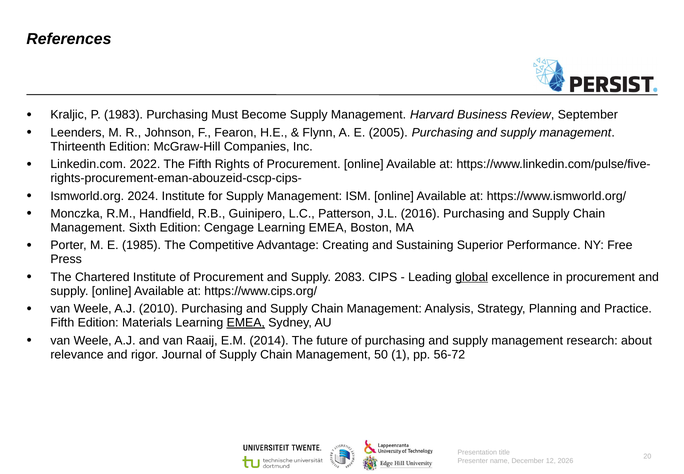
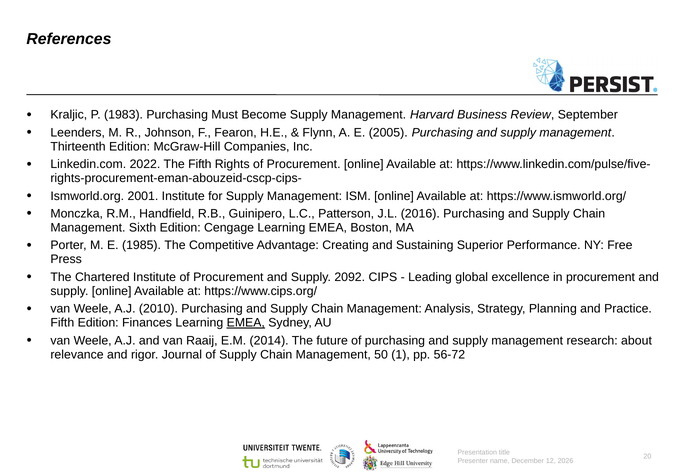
2024: 2024 -> 2001 (143, 196)
2083: 2083 -> 2092 (350, 277)
global underline: present -> none (472, 277)
Materials: Materials -> Finances (147, 322)
